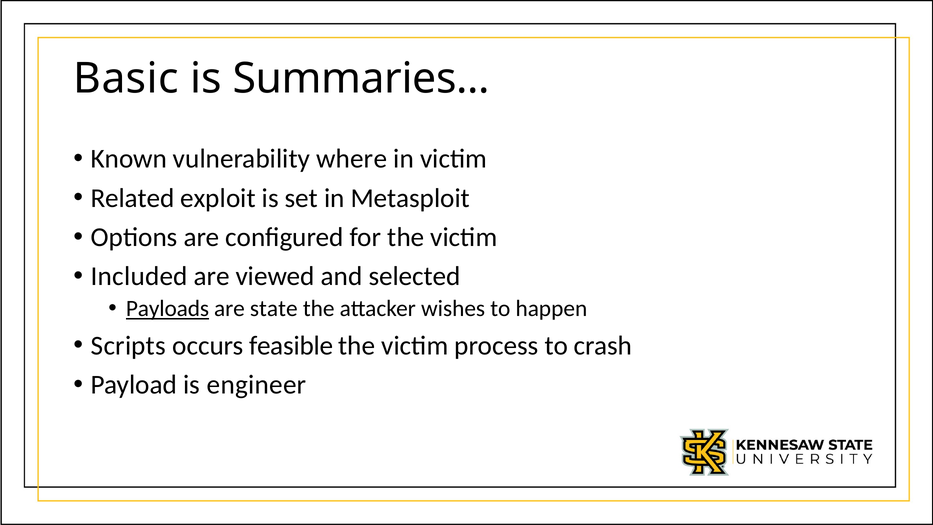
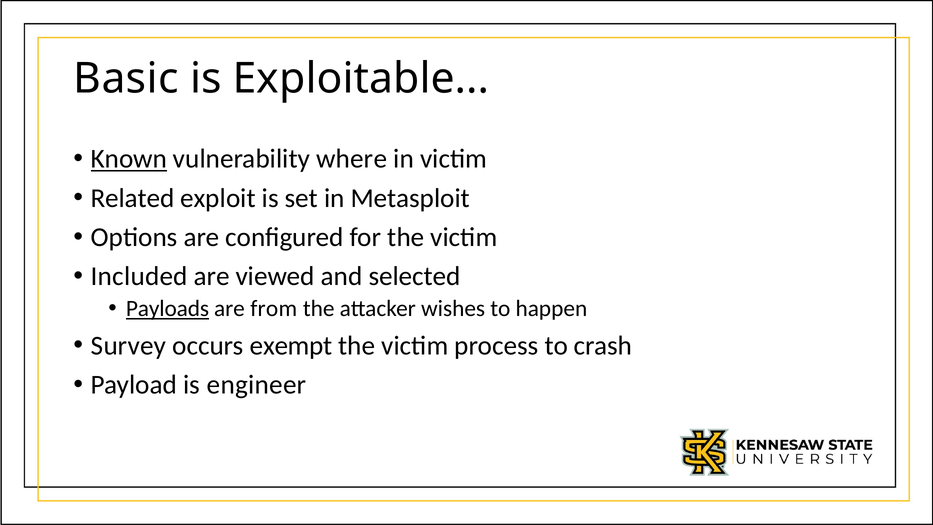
Summaries: Summaries -> Exploitable (361, 78)
Known underline: none -> present (129, 159)
state: state -> from (274, 308)
Scripts: Scripts -> Survey (128, 345)
feasible: feasible -> exempt (291, 345)
